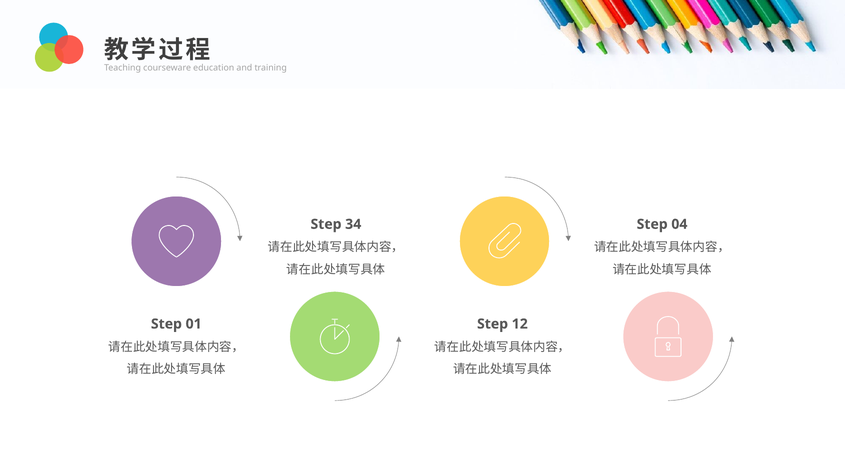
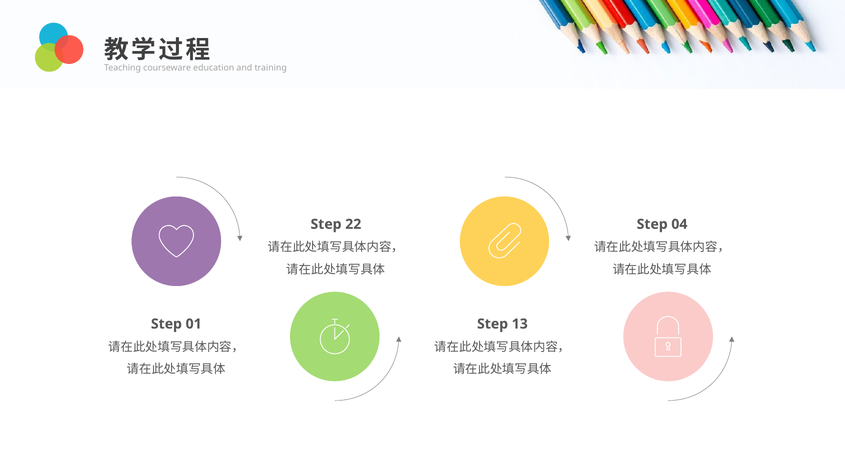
34: 34 -> 22 (353, 224)
12: 12 -> 13 (520, 324)
